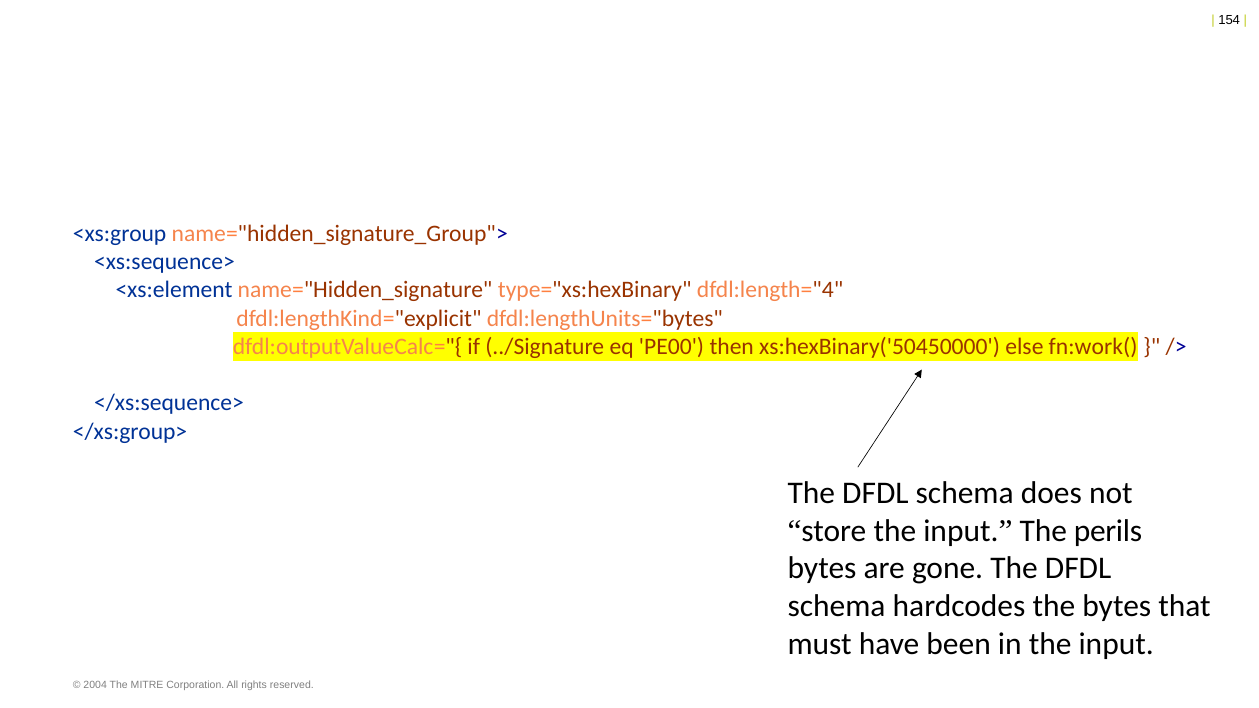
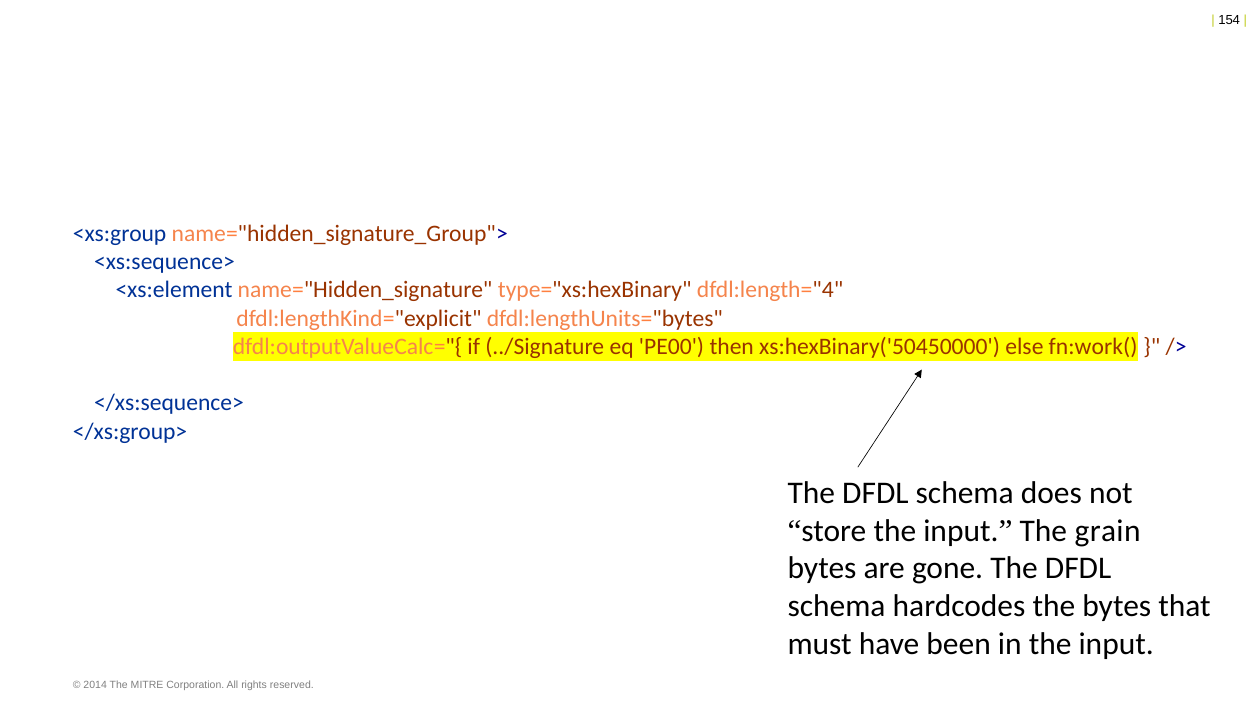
perils: perils -> grain (1108, 531)
2004: 2004 -> 2014 (95, 685)
